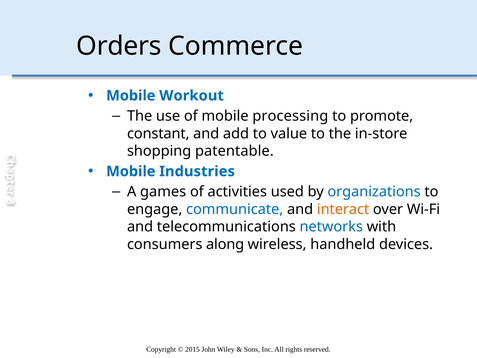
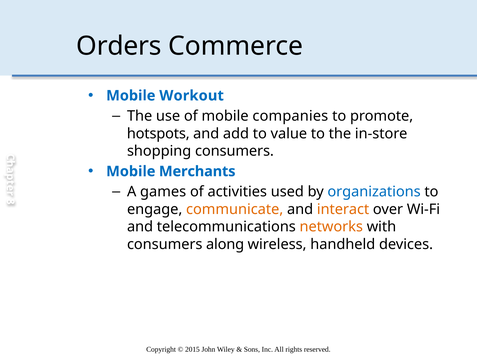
processing: processing -> companies (290, 116)
constant: constant -> hotspots (158, 133)
shopping patentable: patentable -> consumers (234, 151)
Industries: Industries -> Merchants (197, 171)
communicate colour: blue -> orange (235, 209)
networks colour: blue -> orange (331, 227)
